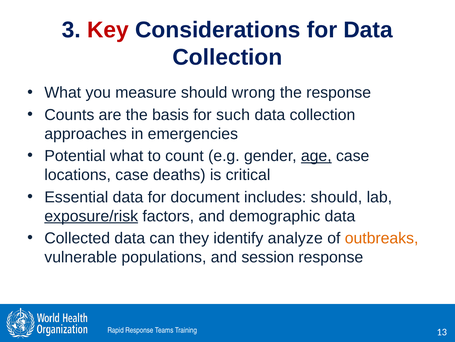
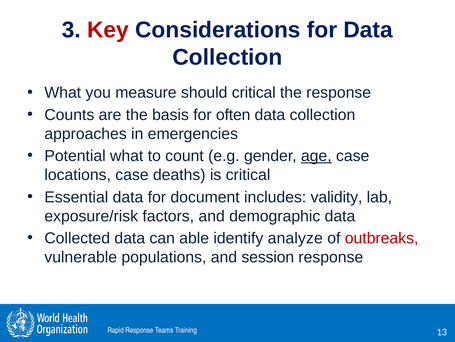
should wrong: wrong -> critical (254, 92)
such: such -> often (233, 115)
includes should: should -> validity (337, 197)
exposure/risk underline: present -> none (91, 216)
they: they -> able (194, 238)
outbreaks colour: orange -> red (382, 238)
